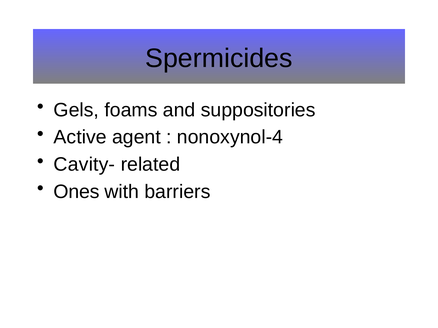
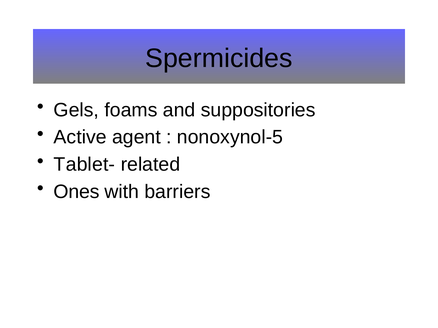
nonoxynol-4: nonoxynol-4 -> nonoxynol-5 (230, 137)
Cavity-: Cavity- -> Tablet- (84, 165)
